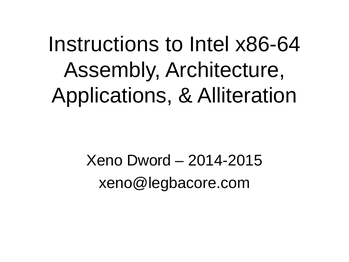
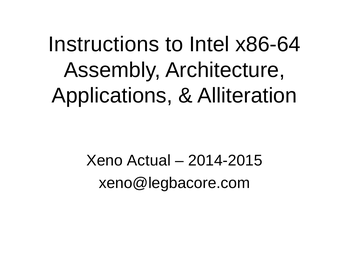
Dword: Dword -> Actual (149, 160)
